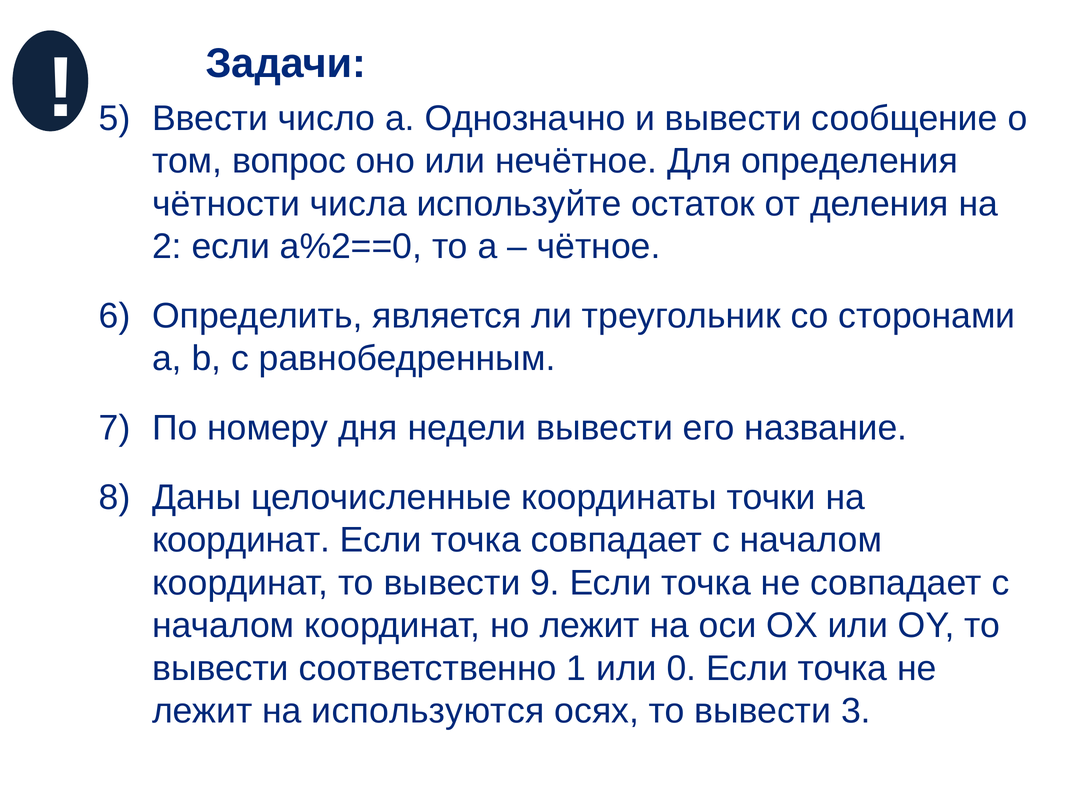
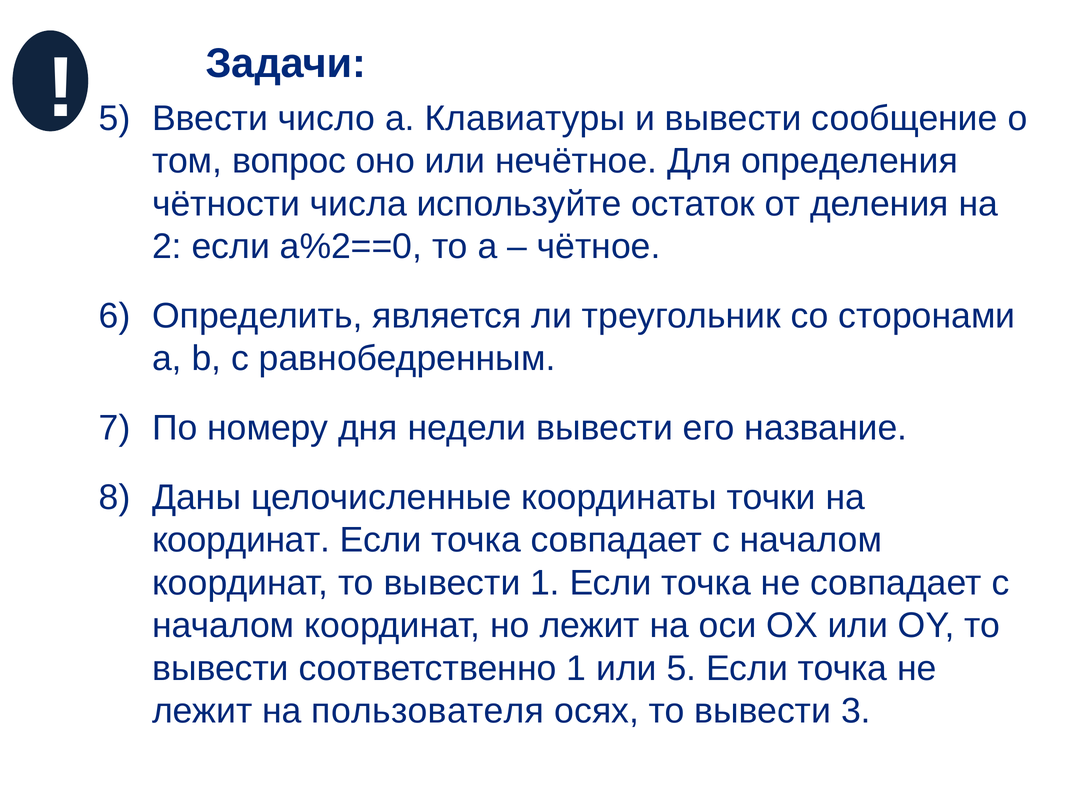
Однозначно: Однозначно -> Клавиатуры (525, 118)
вывести 9: 9 -> 1 (545, 583)
или 0: 0 -> 5 (681, 668)
используются: используются -> пользователя (428, 711)
